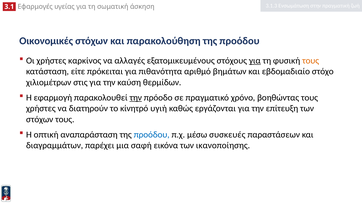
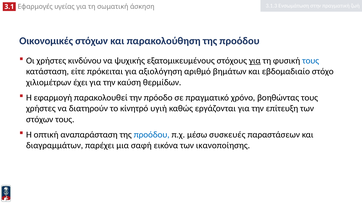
καρκίνος: καρκίνος -> κινδύνου (85, 61)
αλλαγές: αλλαγές -> ψυχικής (130, 61)
τους colour: orange -> blue (311, 61)
πιθανότητα: πιθανότητα -> αξιολόγηση (160, 72)
στις: στις -> έχει (80, 83)
την underline: present -> none (136, 98)
